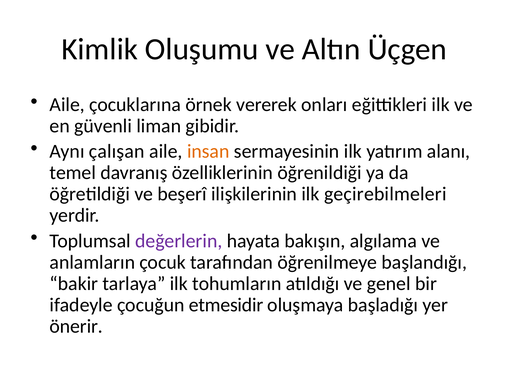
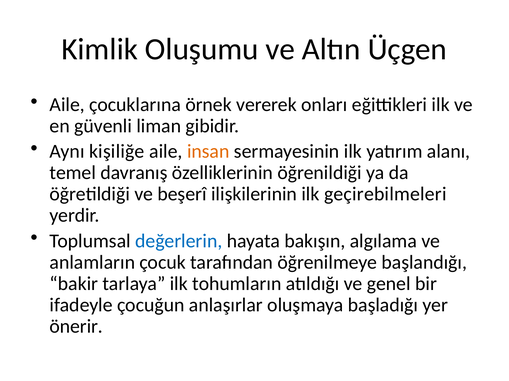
çalışan: çalışan -> kişiliğe (117, 152)
değerlerin colour: purple -> blue (179, 241)
etmesidir: etmesidir -> anlaşırlar (226, 305)
